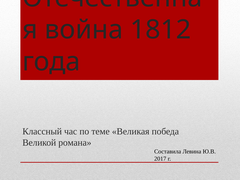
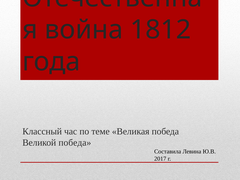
Великой романа: романа -> победа (75, 143)
